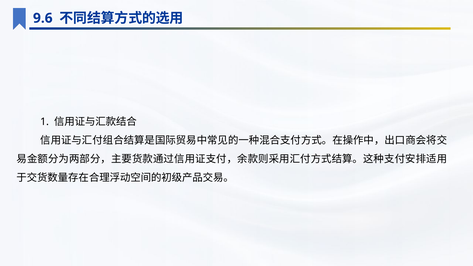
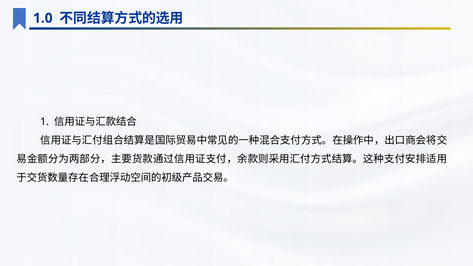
9.6: 9.6 -> 1.0 (43, 18)
